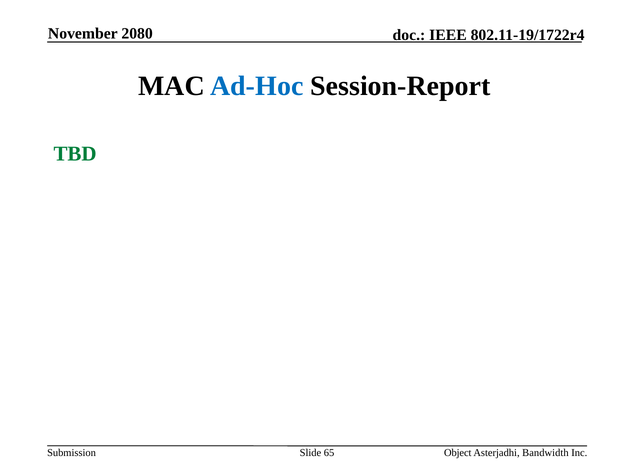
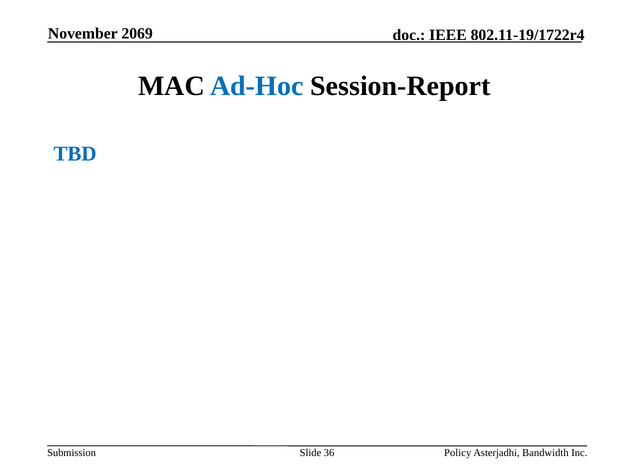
2080: 2080 -> 2069 (137, 33)
TBD colour: green -> blue (75, 153)
65: 65 -> 36 (329, 452)
Object: Object -> Policy (458, 452)
